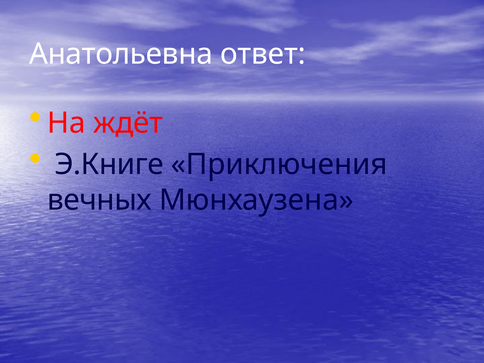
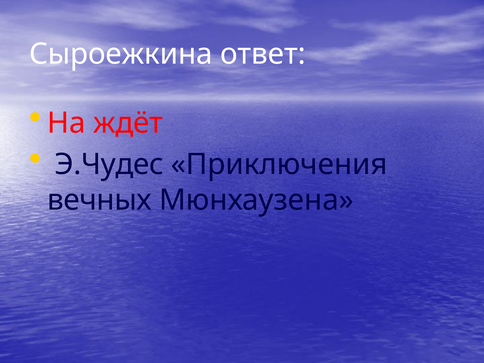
Анатольевна: Анатольевна -> Сыроежкина (121, 54)
Э.Книге: Э.Книге -> Э.Чудес (109, 164)
